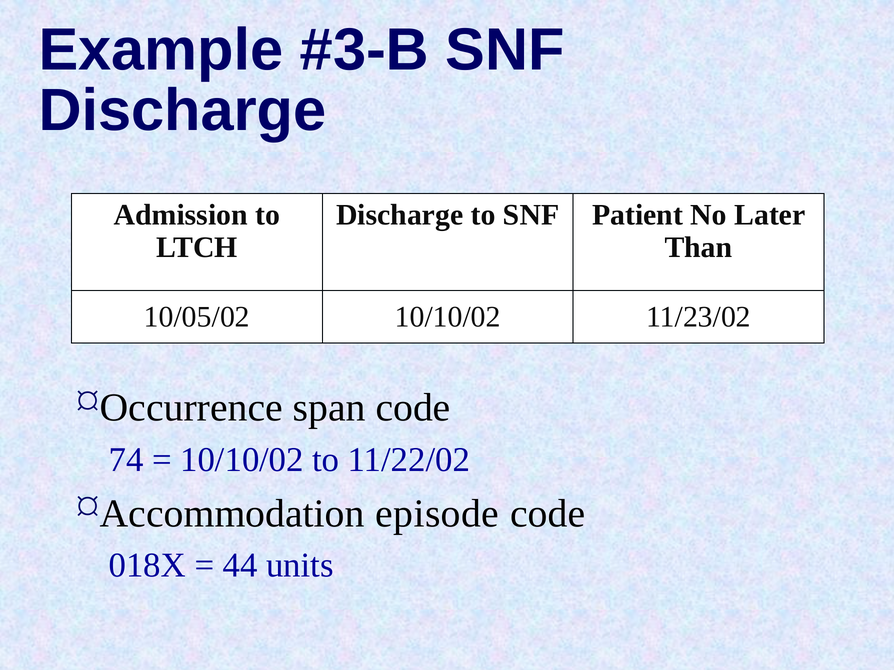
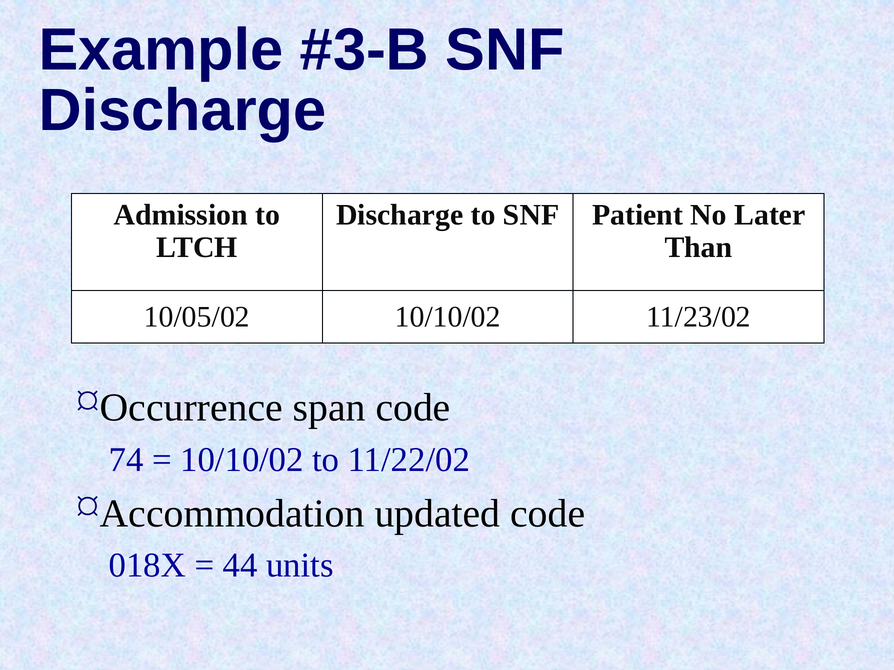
episode: episode -> updated (437, 514)
